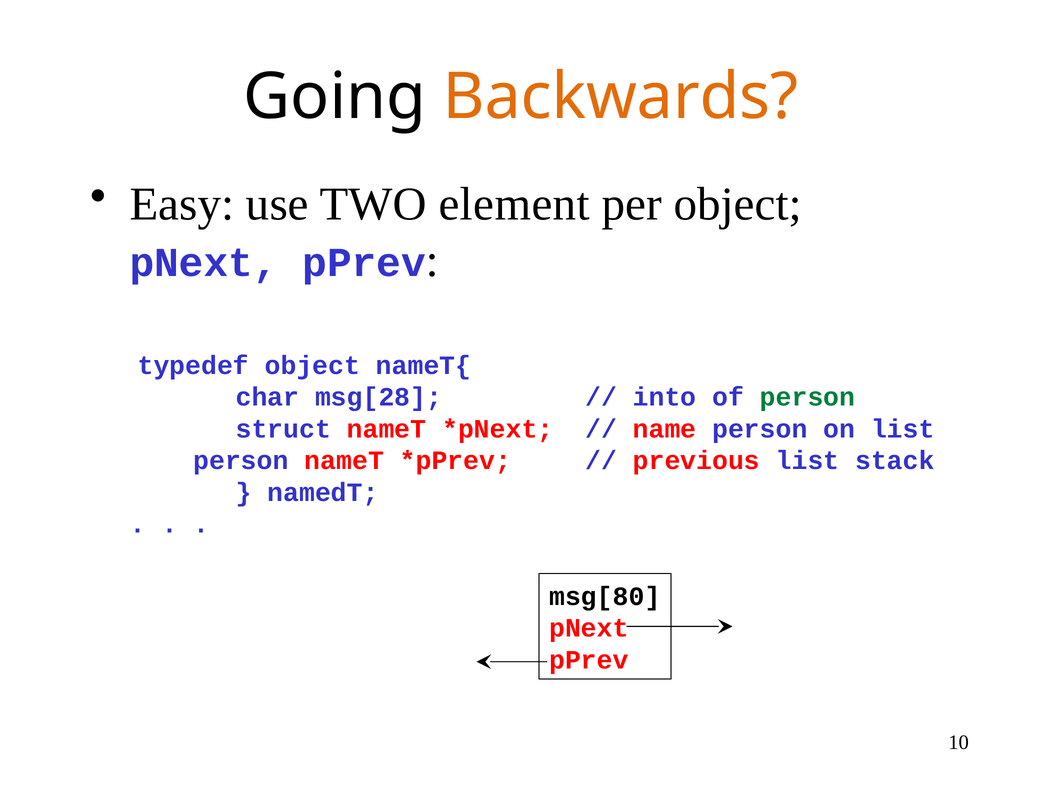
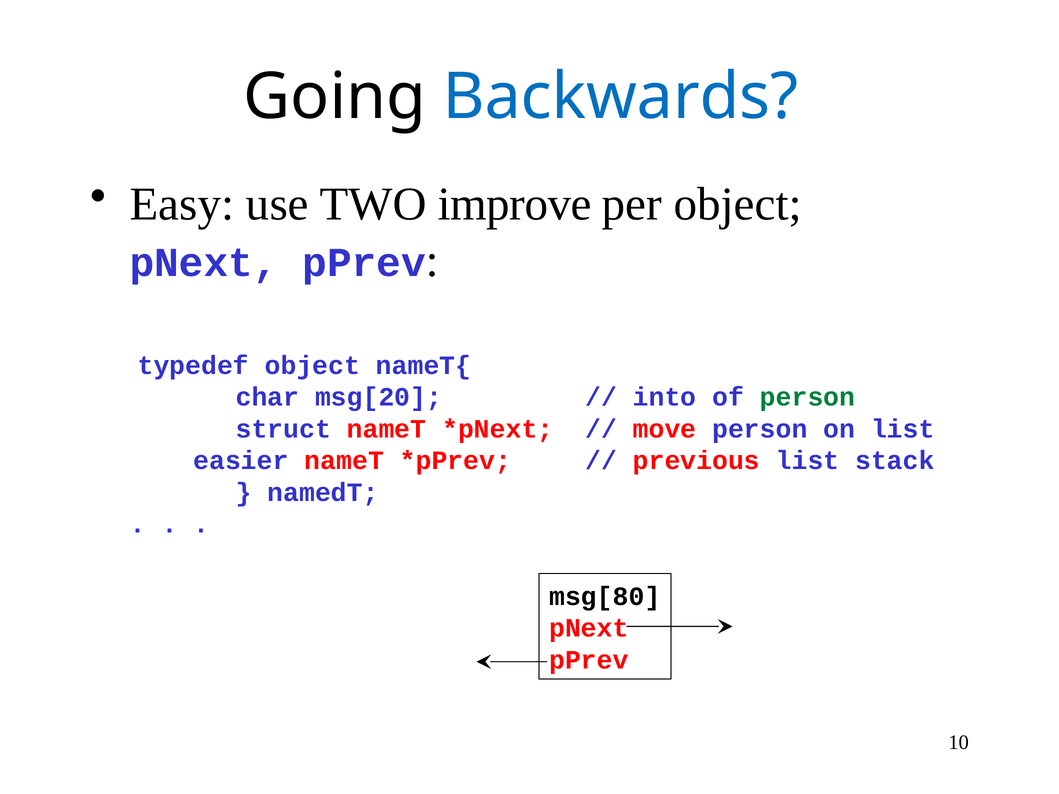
Backwards colour: orange -> blue (620, 97)
element: element -> improve (515, 205)
msg[28: msg[28 -> msg[20 (379, 397)
name: name -> move (665, 429)
person: person -> easier (241, 461)
